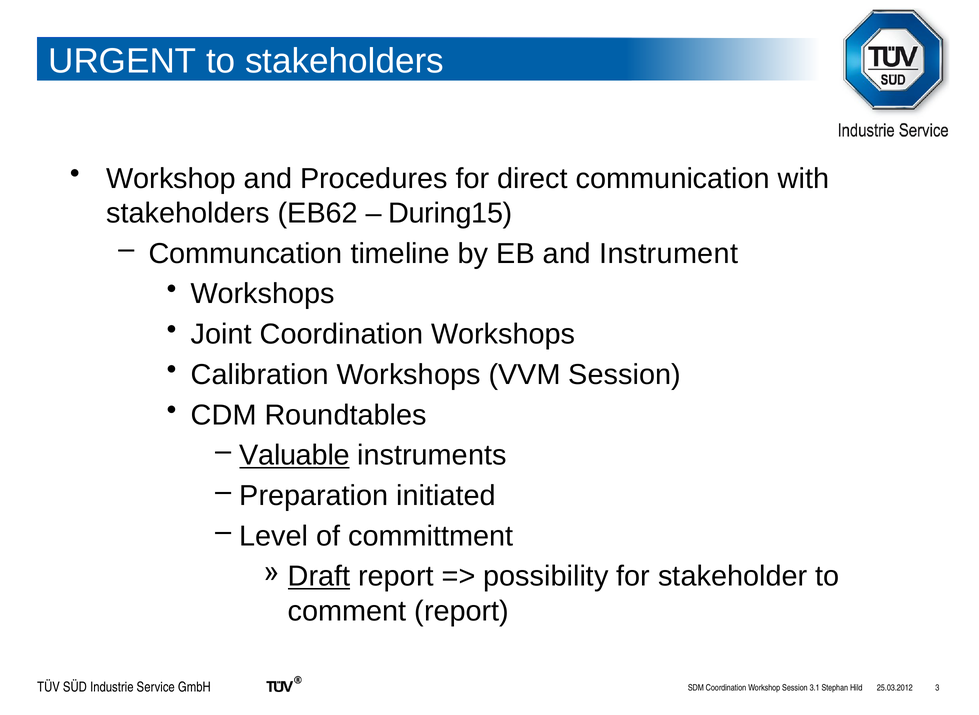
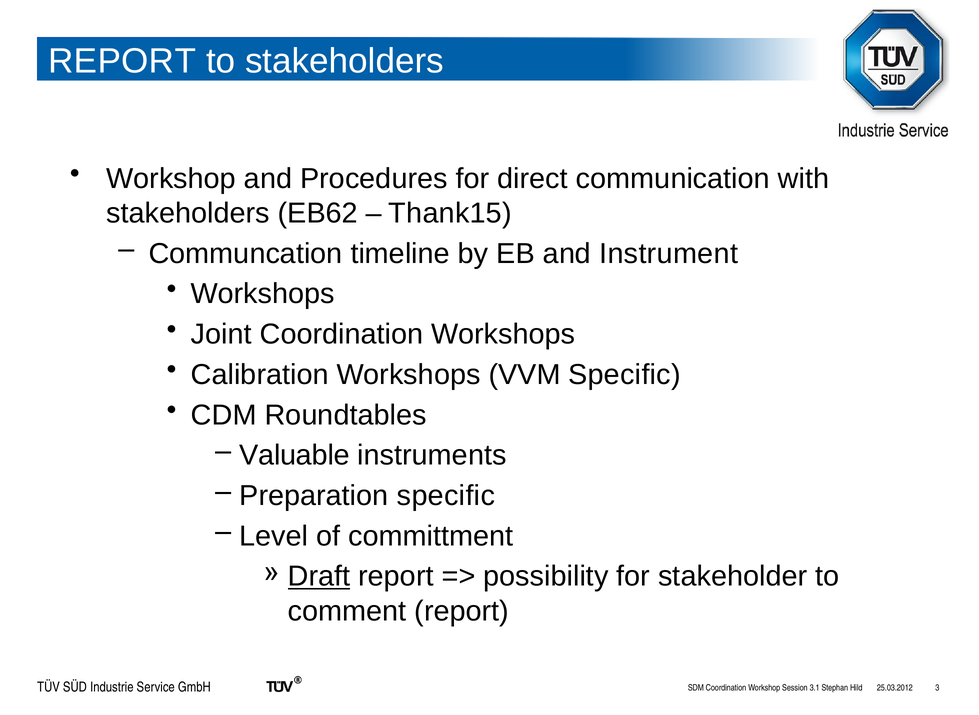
URGENT: URGENT -> REPORT (122, 61)
During15: During15 -> Thank15 (450, 213)
VVM Session: Session -> Specific (624, 375)
Valuable underline: present -> none (295, 456)
Preparation initiated: initiated -> specific (446, 496)
